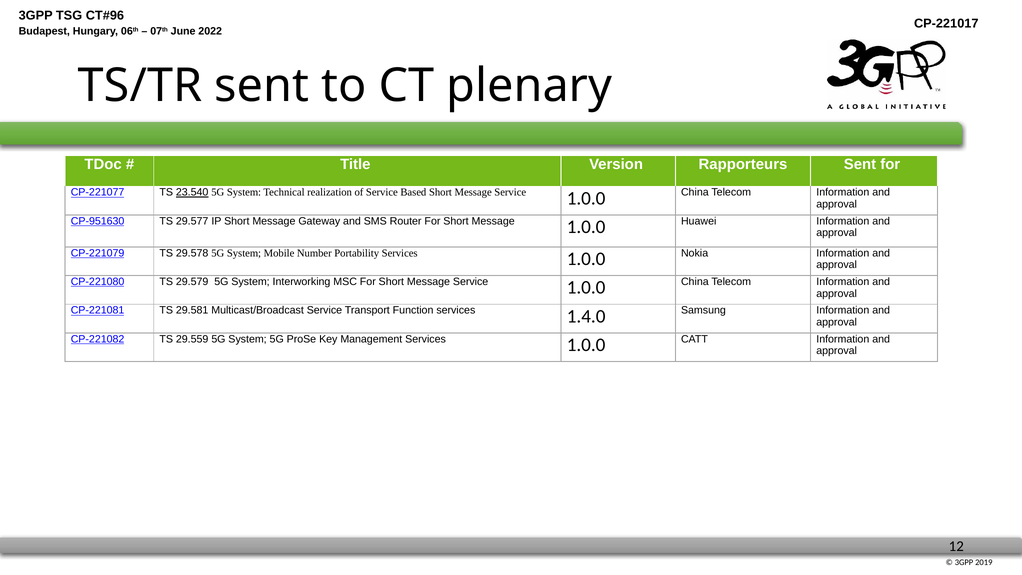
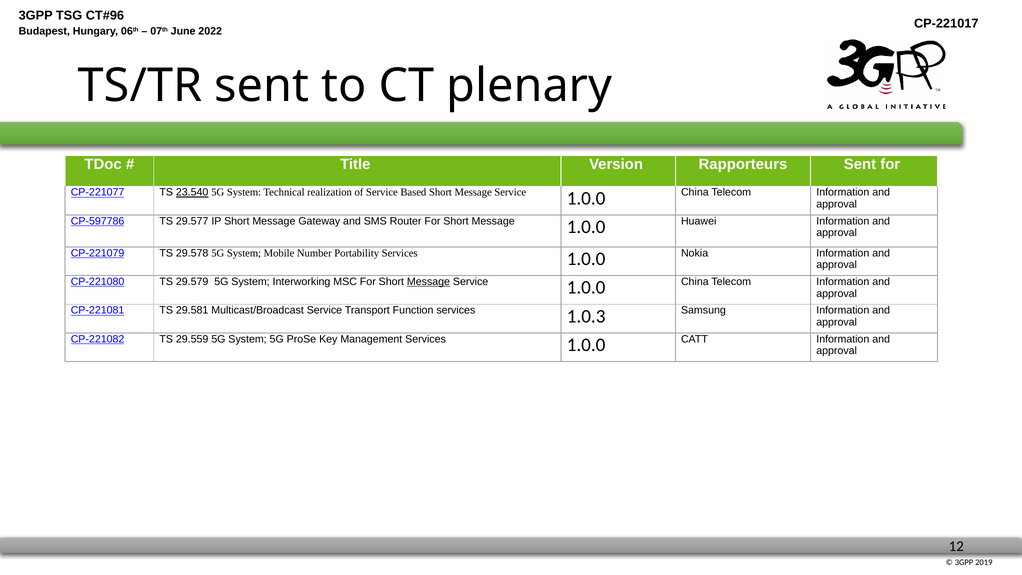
CP-951630: CP-951630 -> CP-597786 (98, 221)
Message underline: none -> present (428, 282)
1.4.0: 1.4.0 -> 1.0.3 (586, 316)
